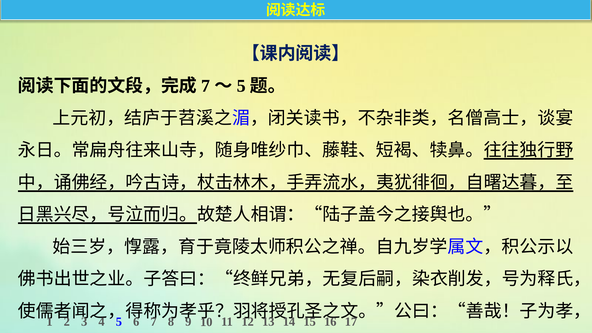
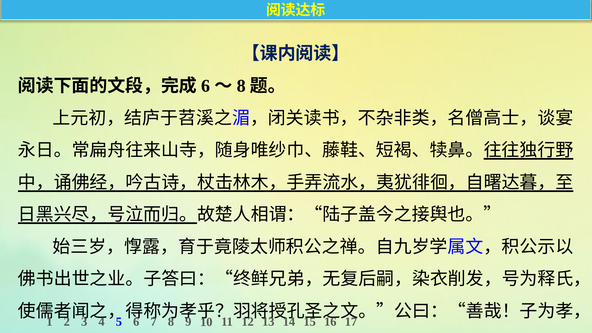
7: 7 -> 6 (206, 86)
5: 5 -> 8 (241, 86)
